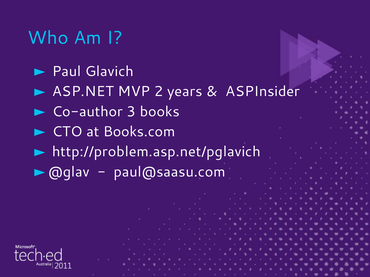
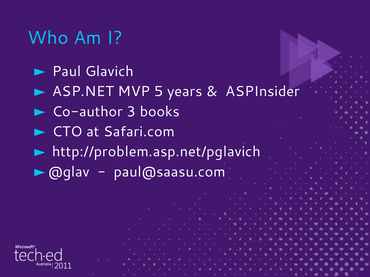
2: 2 -> 5 (159, 92)
Books.com: Books.com -> Safari.com (139, 132)
